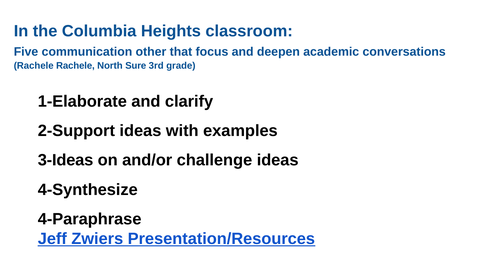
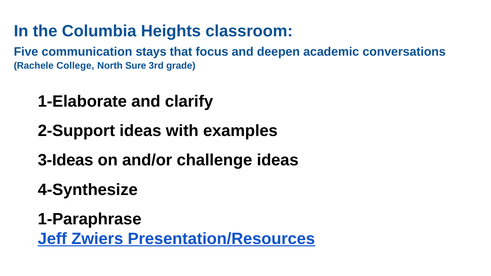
other: other -> stays (151, 52)
Rachele Rachele: Rachele -> College (75, 66)
4-Paraphrase: 4-Paraphrase -> 1-Paraphrase (90, 219)
